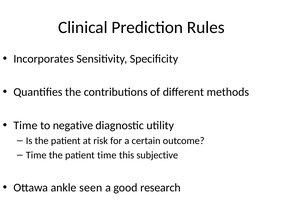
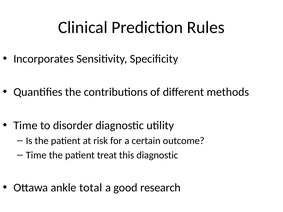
negative: negative -> disorder (73, 126)
patient time: time -> treat (107, 155)
this subjective: subjective -> diagnostic (157, 155)
seen: seen -> total (91, 188)
